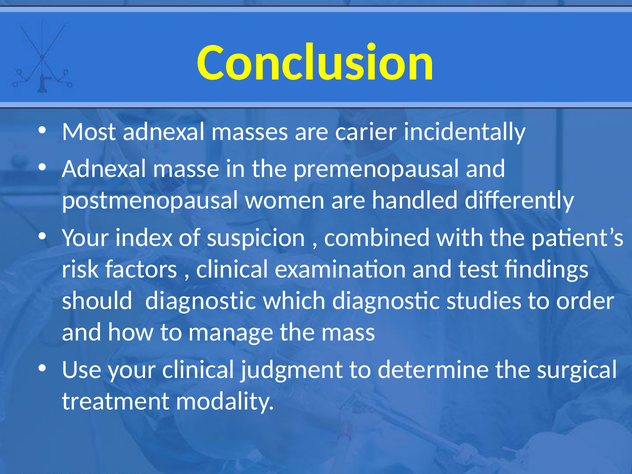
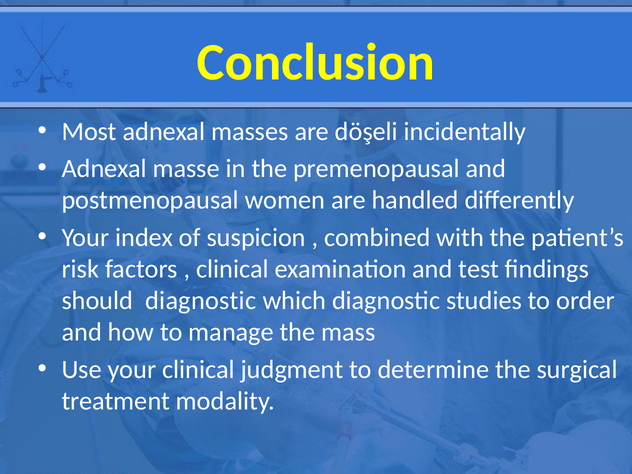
carier: carier -> döşeli (366, 131)
